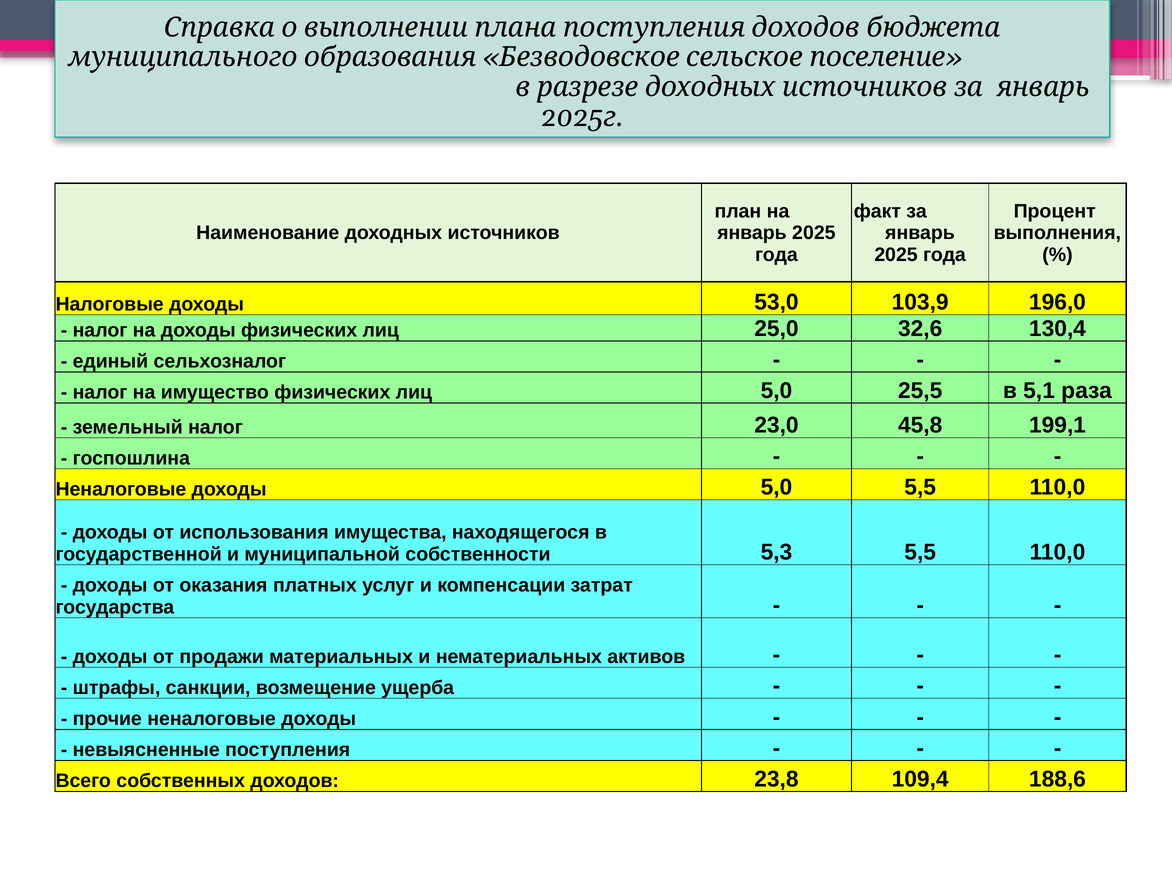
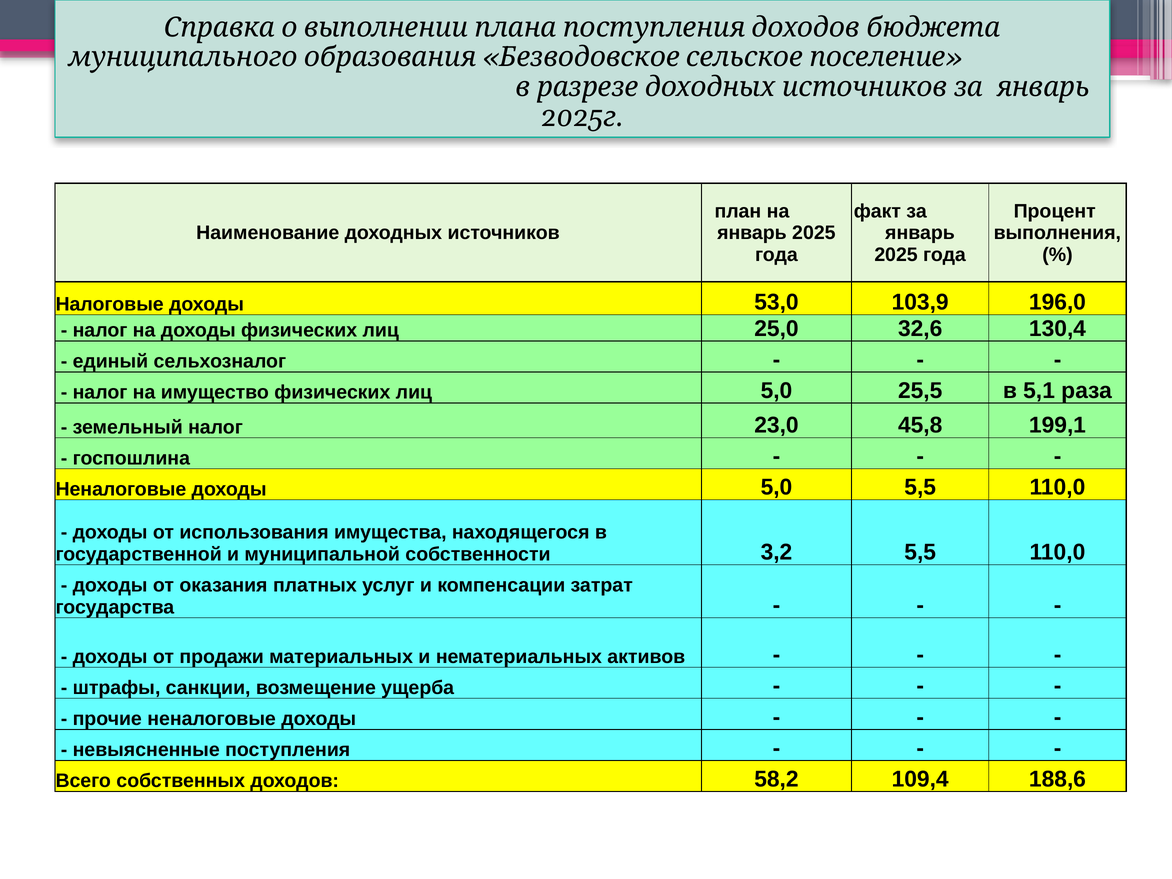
5,3: 5,3 -> 3,2 (776, 552)
23,8: 23,8 -> 58,2 (776, 779)
